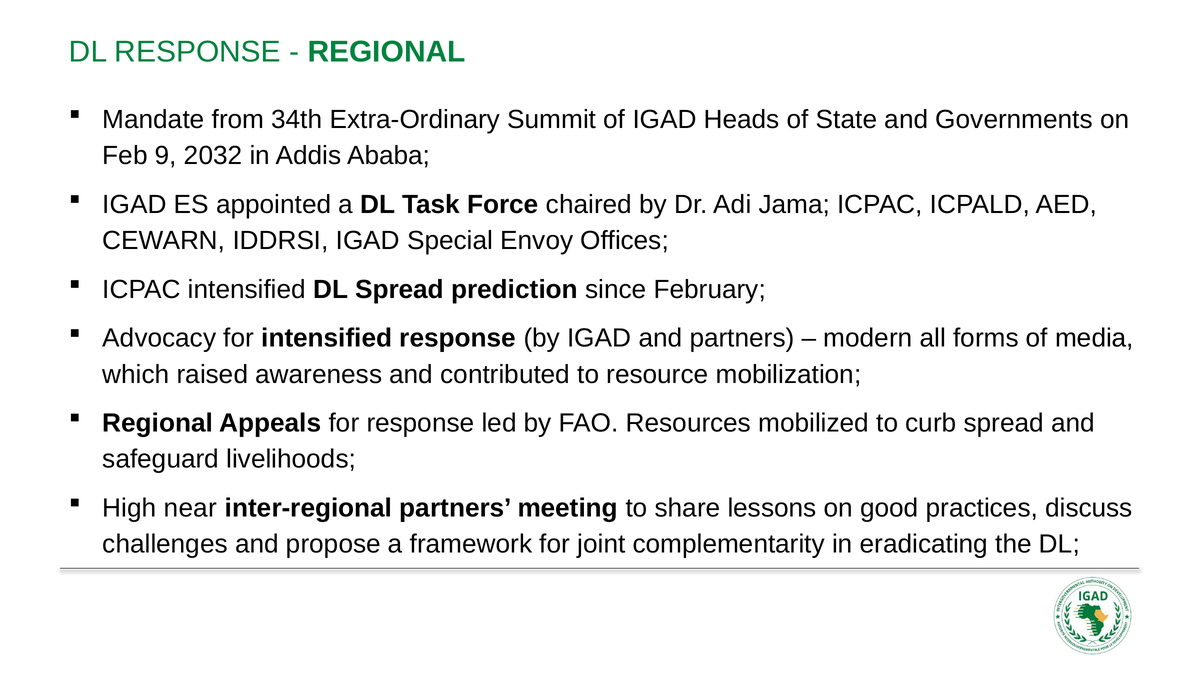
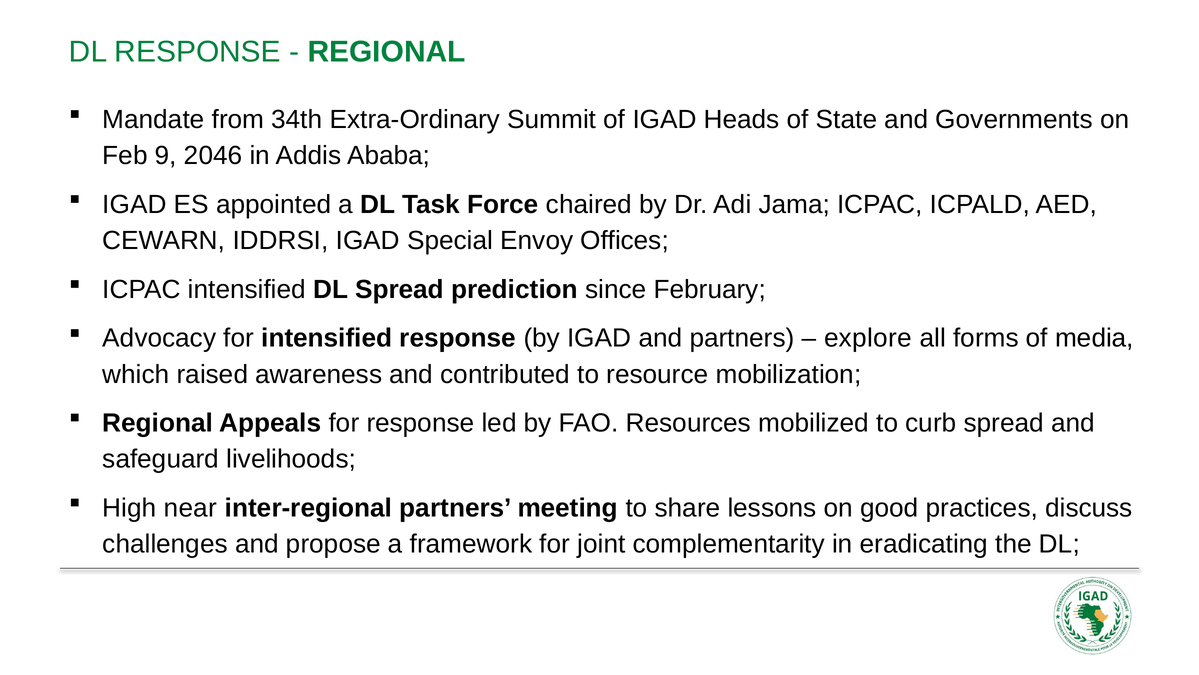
2032: 2032 -> 2046 (213, 156)
modern: modern -> explore (868, 338)
